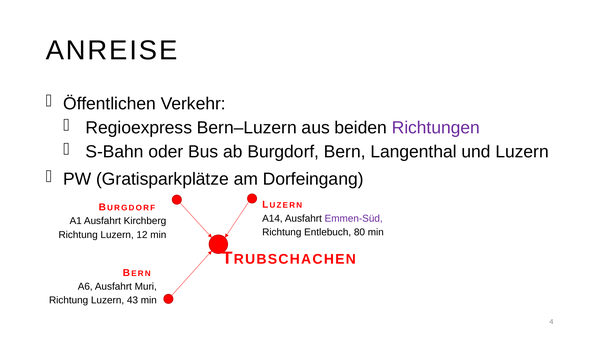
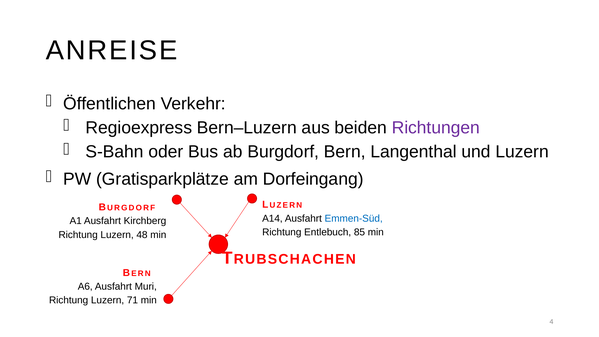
Emmen-Süd colour: purple -> blue (354, 218)
80: 80 -> 85 (359, 232)
12: 12 -> 48 (142, 235)
43: 43 -> 71 (132, 300)
